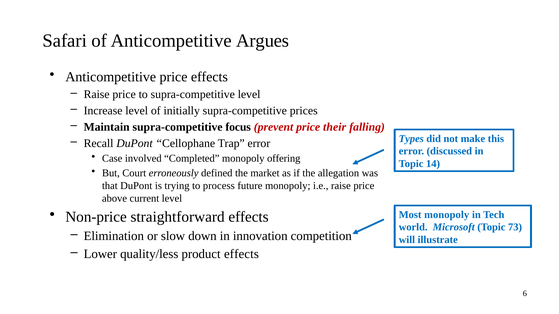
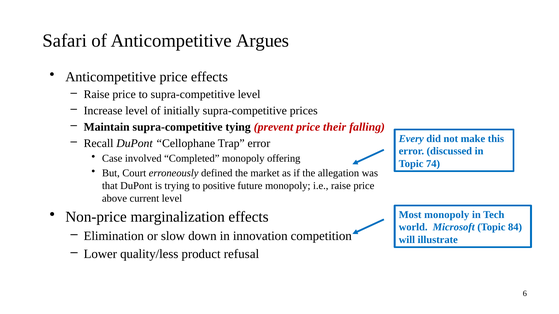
focus: focus -> tying (238, 127)
Types: Types -> Every (411, 139)
14: 14 -> 74 (433, 164)
process: process -> positive (219, 186)
straightforward: straightforward -> marginalization (178, 217)
73: 73 -> 84 (515, 227)
product effects: effects -> refusal (241, 254)
